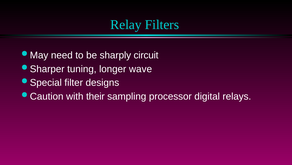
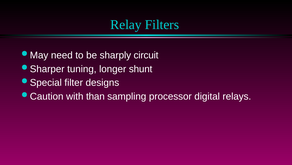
wave: wave -> shunt (141, 69)
their: their -> than (95, 96)
